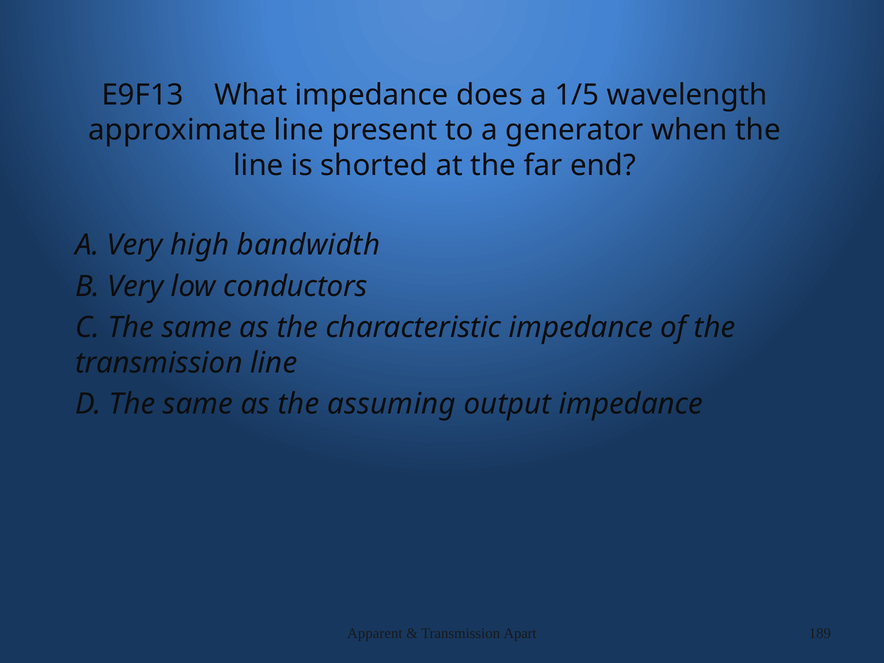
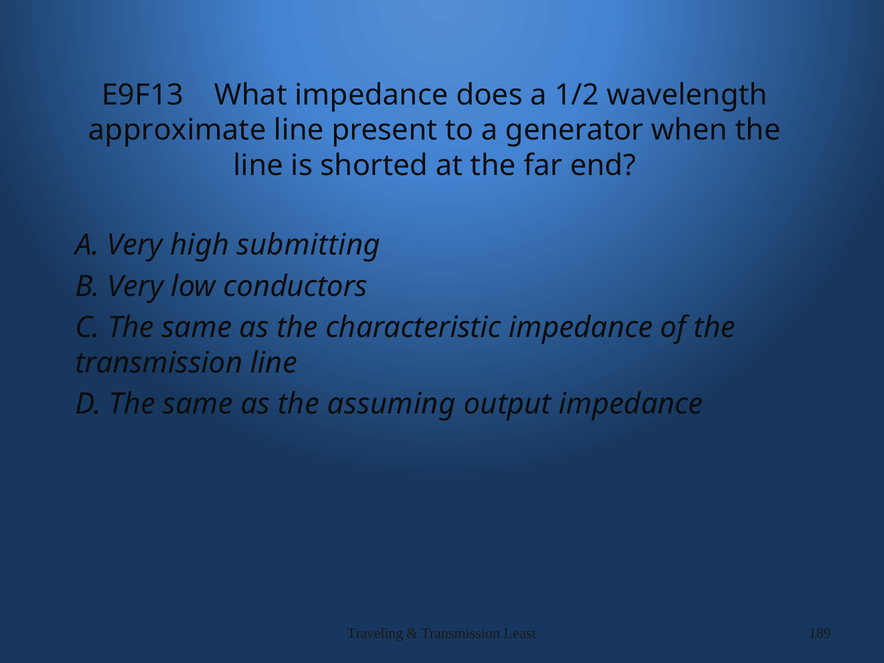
1/5: 1/5 -> 1/2 (577, 95)
bandwidth: bandwidth -> submitting (309, 245)
Apparent: Apparent -> Traveling (375, 633)
Apart: Apart -> Least (520, 633)
